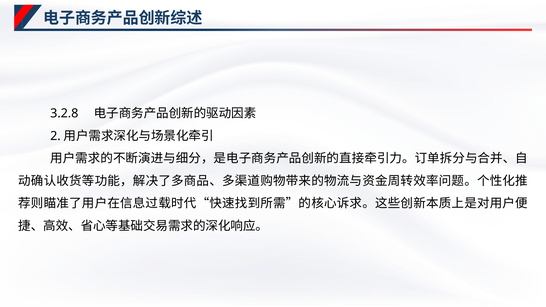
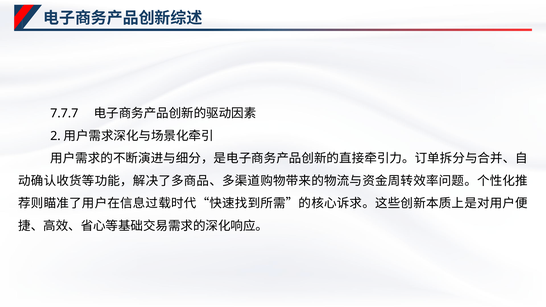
3.2.8: 3.2.8 -> 7.7.7 (64, 113)
